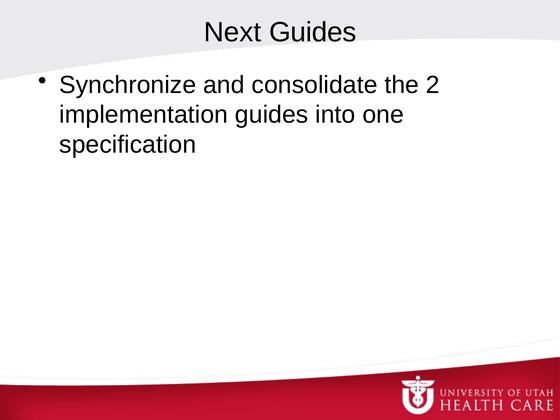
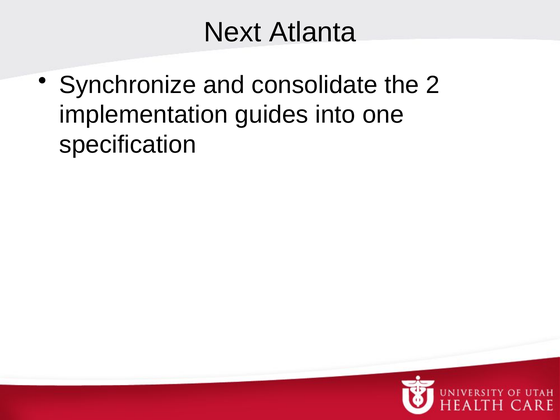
Next Guides: Guides -> Atlanta (313, 32)
